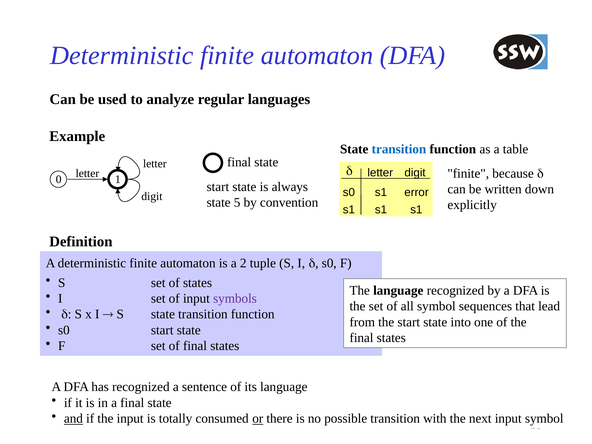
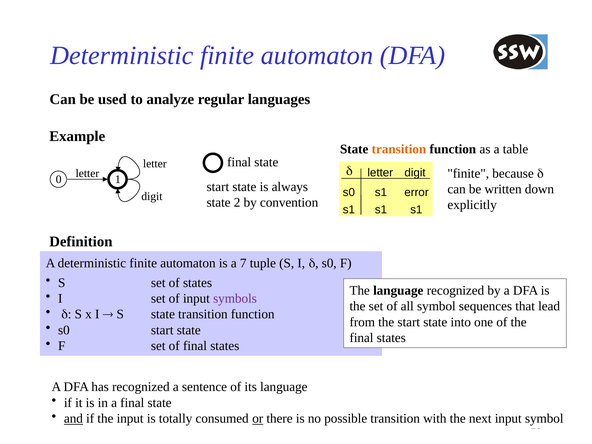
transition colour: blue -> orange (399, 149)
5: 5 -> 2 (237, 203)
2: 2 -> 7 (243, 263)
